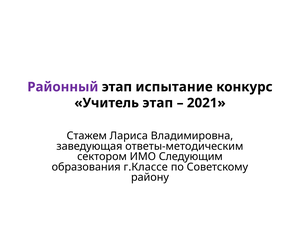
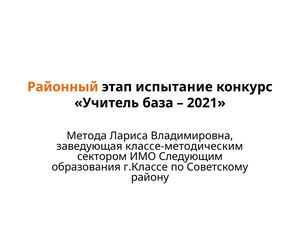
Районный colour: purple -> orange (63, 87)
Учитель этап: этап -> база (158, 103)
Стажем: Стажем -> Метода (87, 136)
ответы-методическим: ответы-методическим -> классе-методическим (184, 146)
